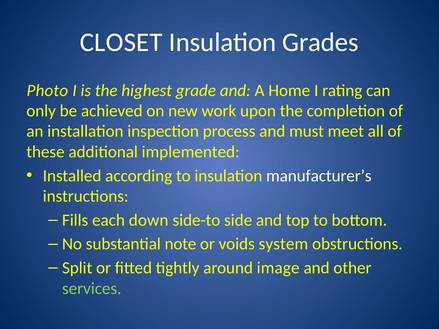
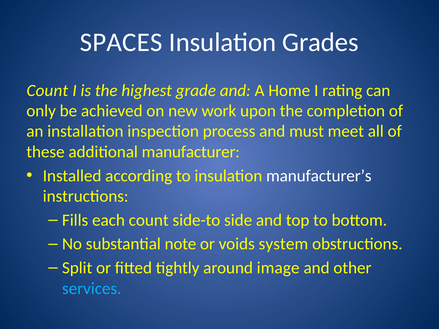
CLOSET: CLOSET -> SPACES (121, 42)
Photo: Photo -> Count (47, 90)
implemented: implemented -> manufacturer (191, 152)
each down: down -> count (149, 220)
services colour: light green -> light blue (92, 289)
